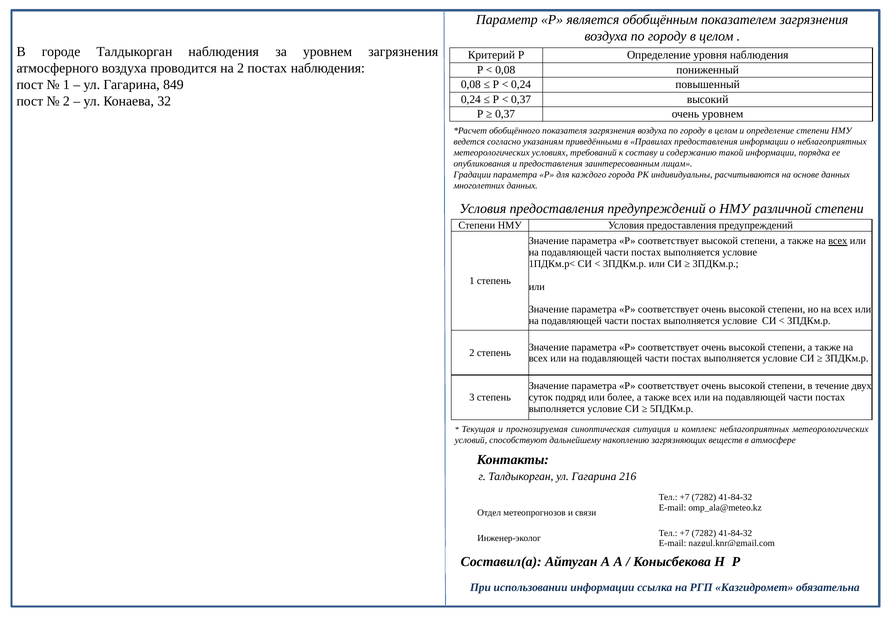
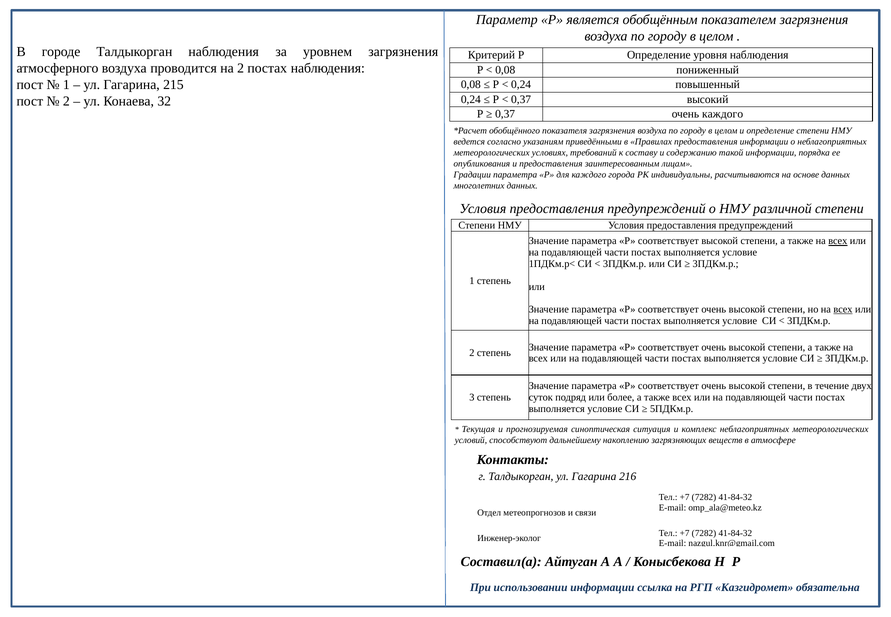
849: 849 -> 215 (173, 85)
очень уровнем: уровнем -> каждого (723, 114)
всех underline: none -> present (843, 309)
